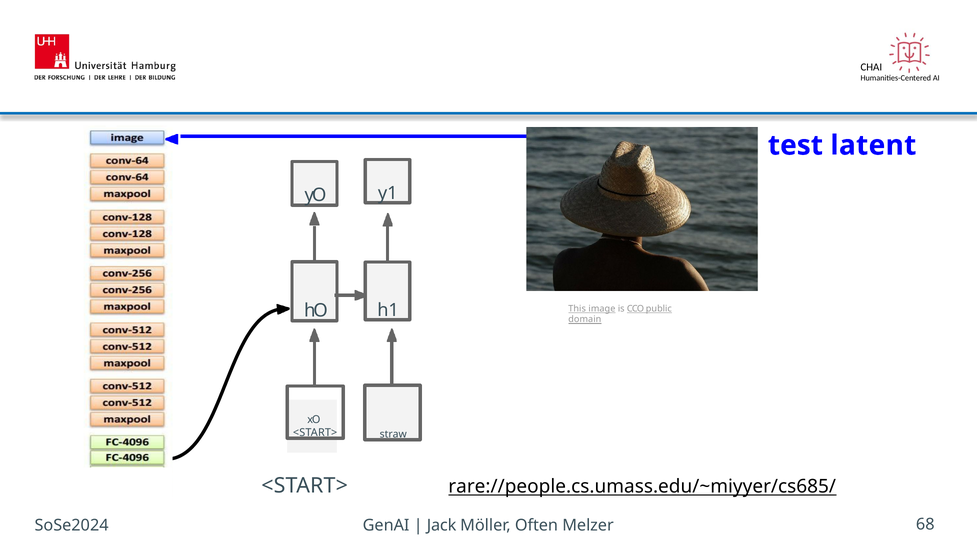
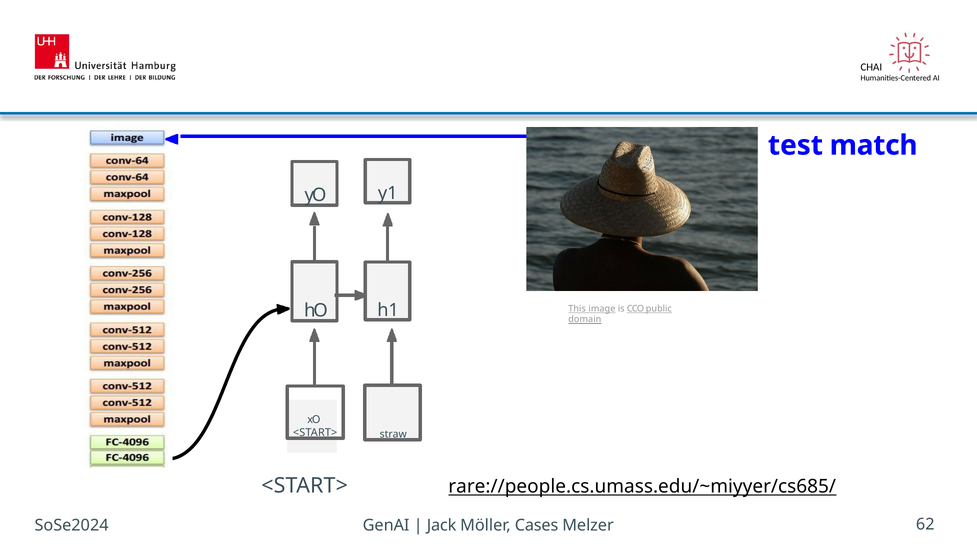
latent: latent -> match (874, 145)
Often: Often -> Cases (537, 525)
68: 68 -> 62 (925, 524)
